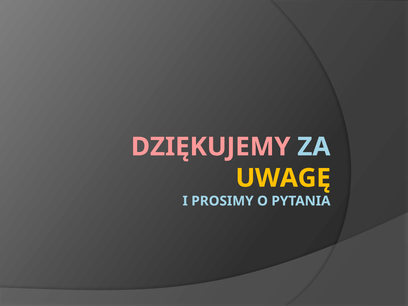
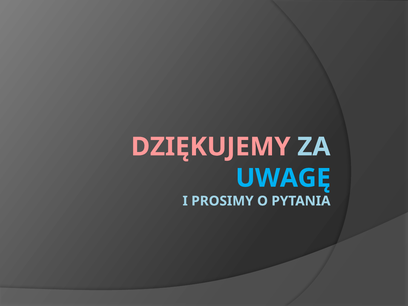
UWAGĘ colour: yellow -> light blue (283, 178)
